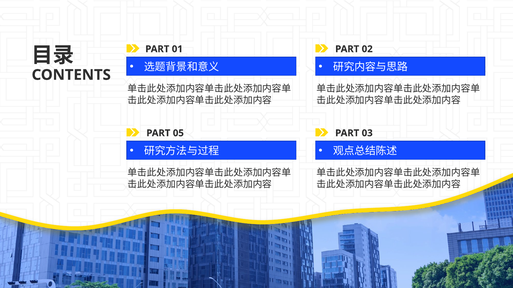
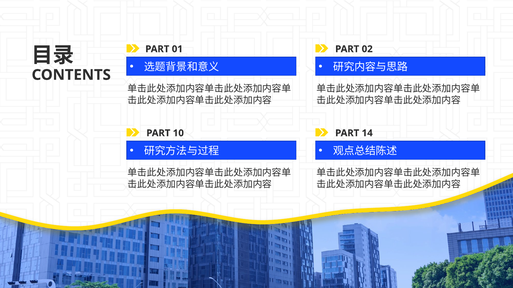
05: 05 -> 10 (178, 133)
03: 03 -> 14 (367, 133)
